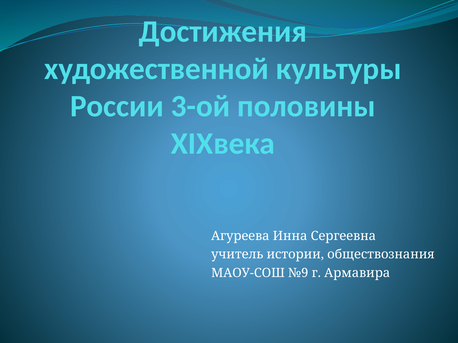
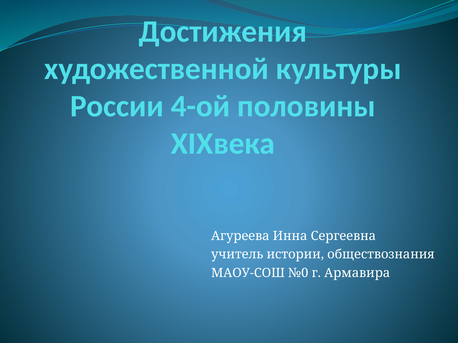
3-ой: 3-ой -> 4-ой (200, 106)
№9: №9 -> №0 (298, 273)
